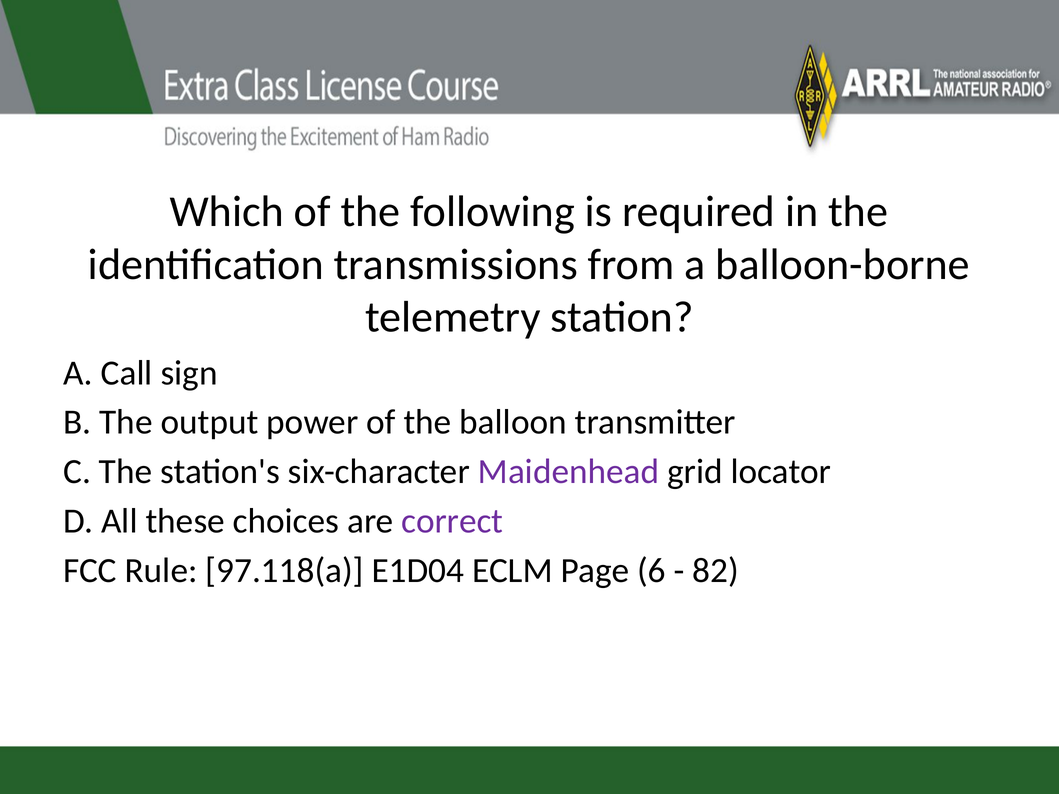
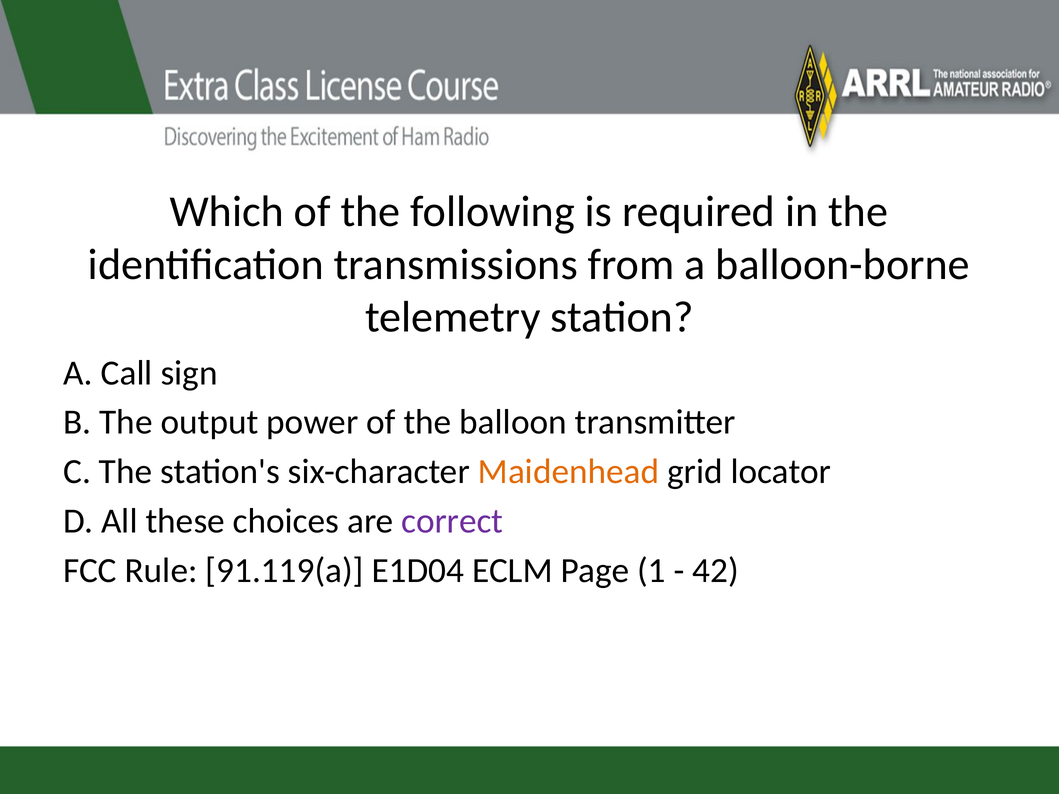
Maidenhead colour: purple -> orange (569, 472)
97.118(a: 97.118(a -> 91.119(a (285, 571)
6: 6 -> 1 (651, 571)
82: 82 -> 42 (716, 571)
